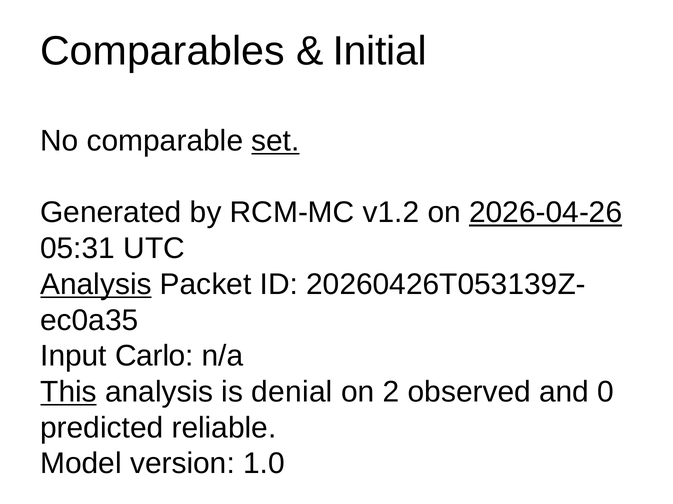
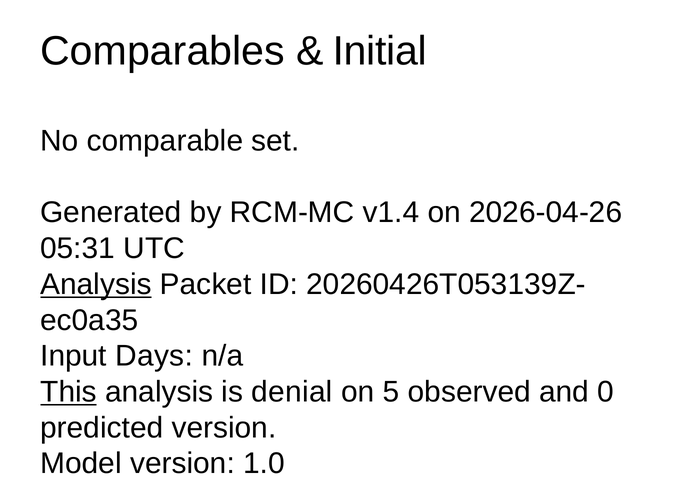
set underline: present -> none (275, 141)
v1.2: v1.2 -> v1.4 (391, 213)
2026-04-26 underline: present -> none (546, 213)
Carlo: Carlo -> Days (154, 357)
2: 2 -> 5 (391, 392)
predicted reliable: reliable -> version (224, 428)
